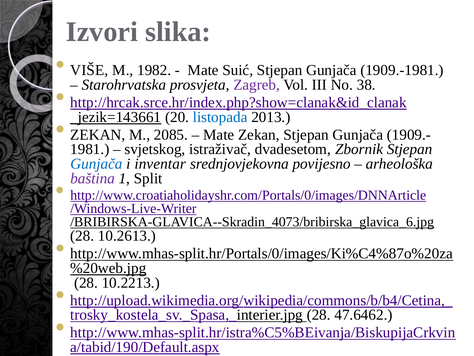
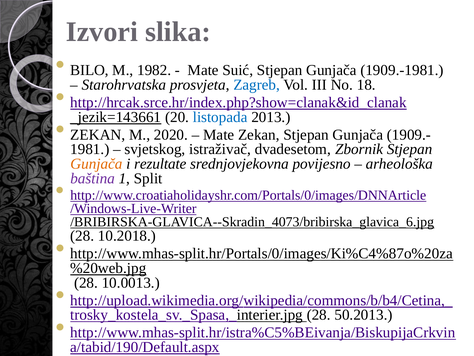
VIŠE: VIŠE -> BILO (89, 70)
Zagreb colour: purple -> blue (257, 85)
38: 38 -> 18 (366, 85)
2085: 2085 -> 2020 (171, 135)
Gunjača colour: blue -> orange (96, 164)
inventar: inventar -> rezultate (160, 164)
10.2613: 10.2613 -> 10.2018 (127, 236)
10.2213: 10.2213 -> 10.0013 (131, 282)
47.6462: 47.6462 -> 50.2013 (363, 314)
